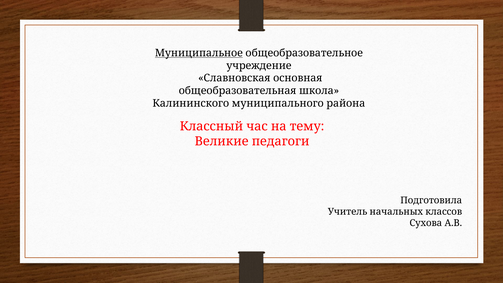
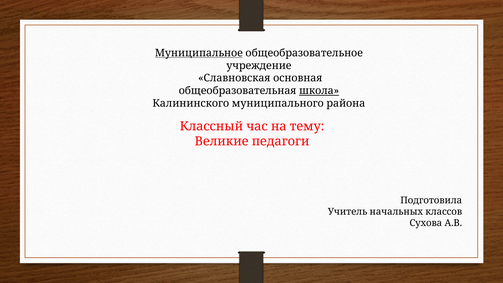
школа underline: none -> present (319, 91)
